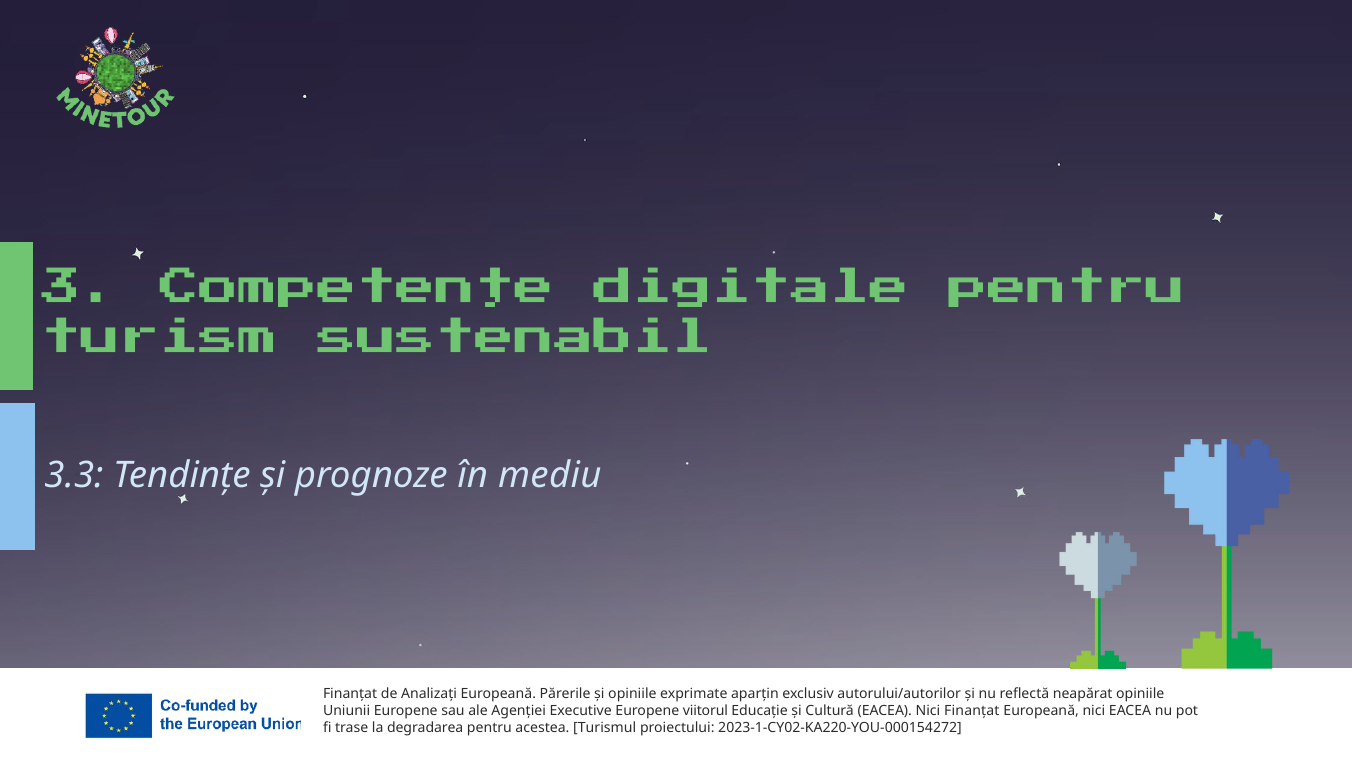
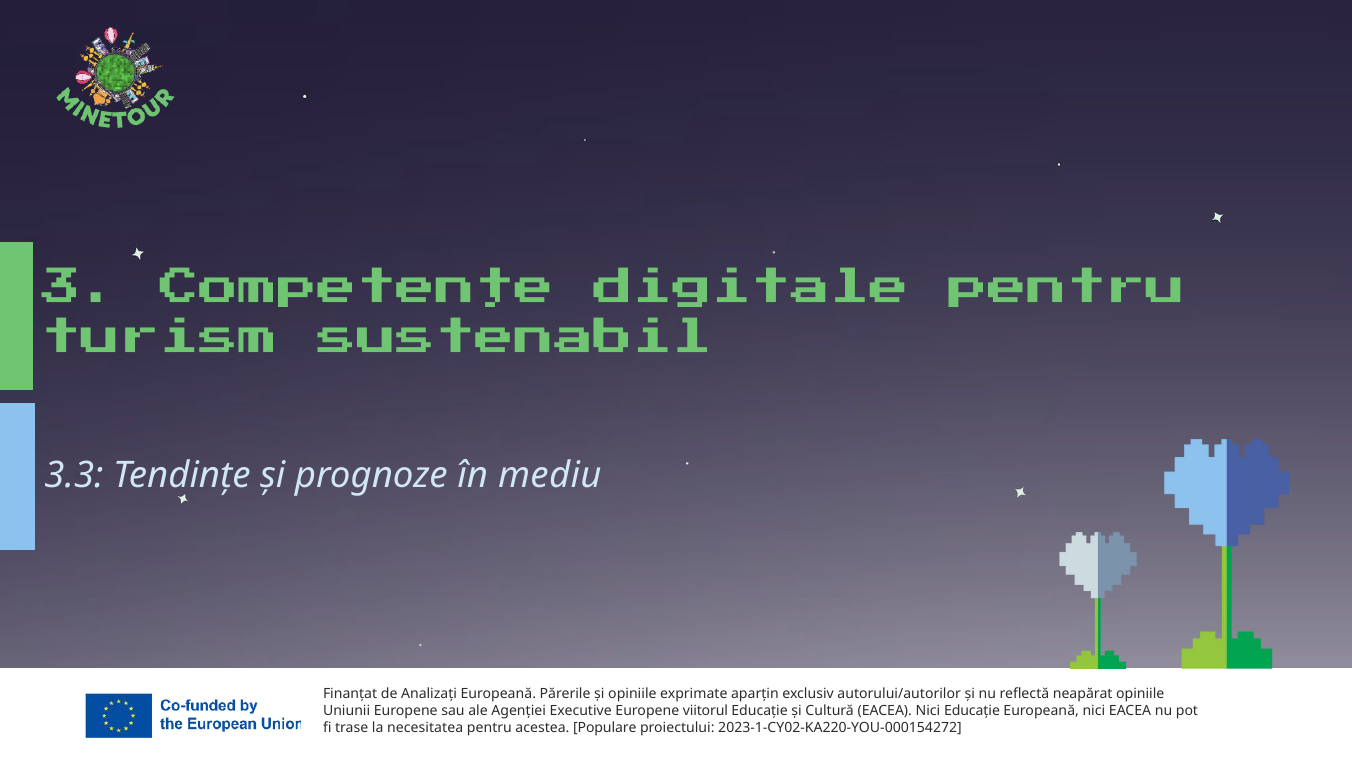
Nici Finanțat: Finanțat -> Educație (972, 711)
degradarea: degradarea -> necesitatea (425, 728)
Turismul: Turismul -> Populare (605, 728)
